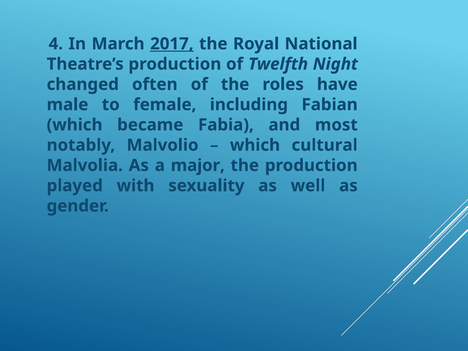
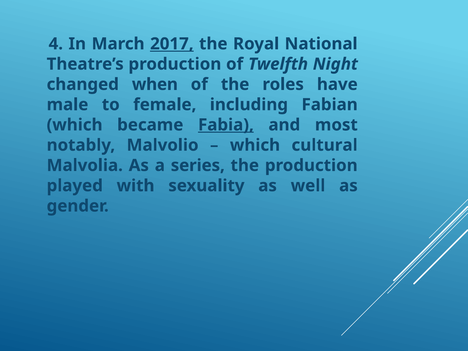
often: often -> when (155, 84)
Fabia underline: none -> present (226, 125)
major: major -> series (198, 165)
